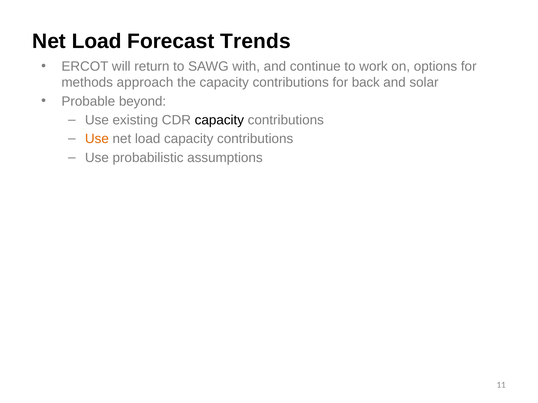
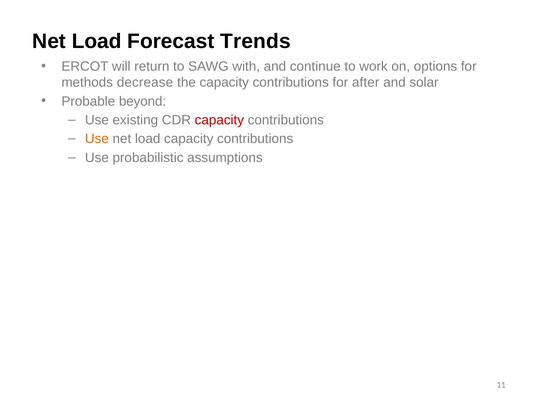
approach: approach -> decrease (145, 83)
back: back -> after (366, 83)
capacity colour: black -> red (219, 120)
